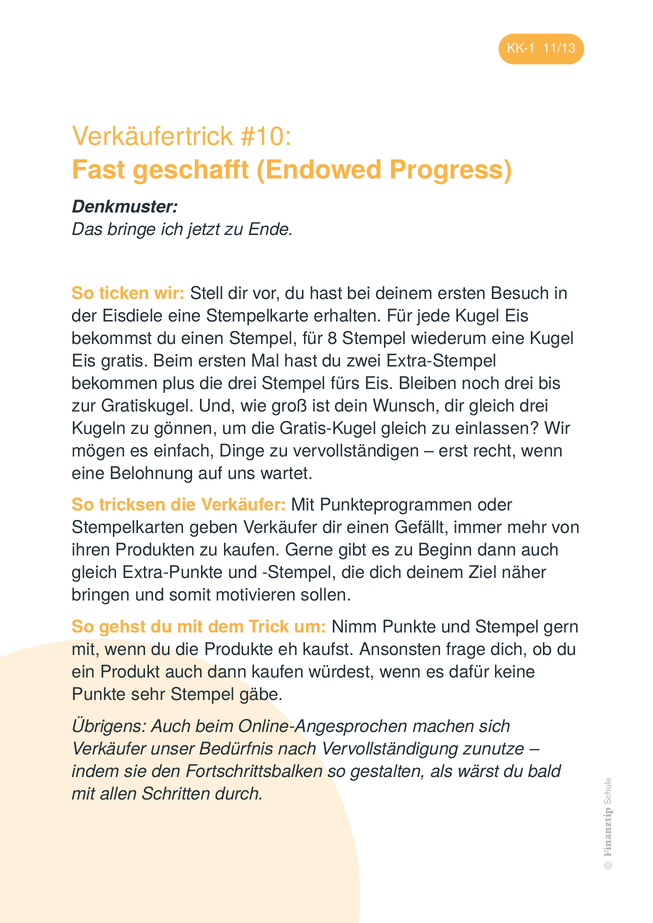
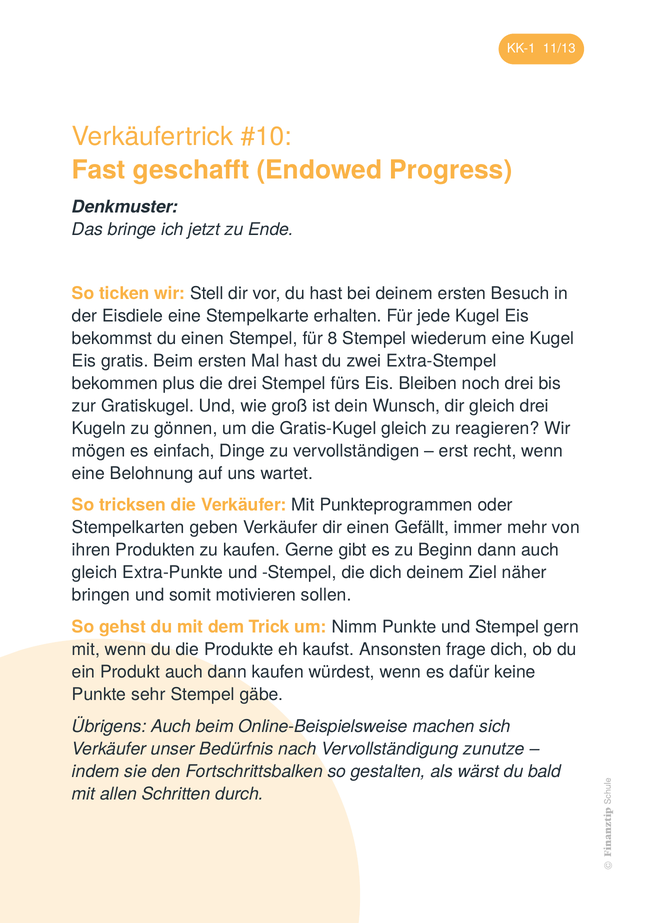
einlassen: einlassen -> reagieren (497, 428)
Online-Angesprochen: Online-Angesprochen -> Online-Beispielsweise (323, 727)
